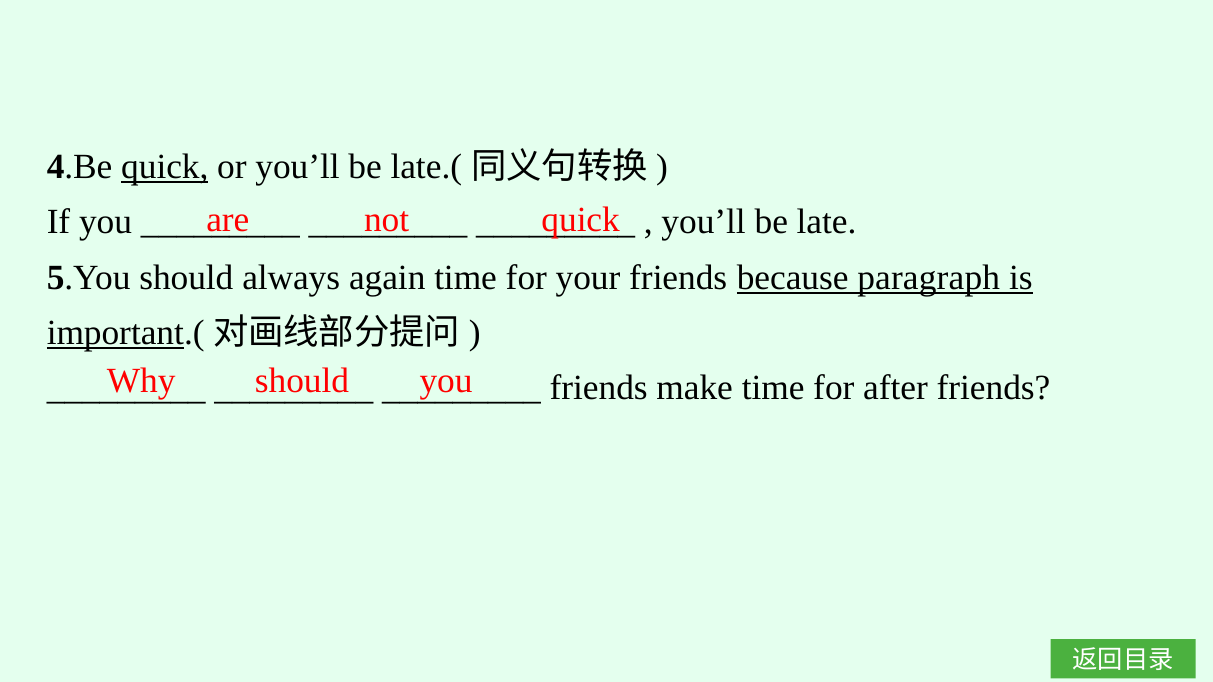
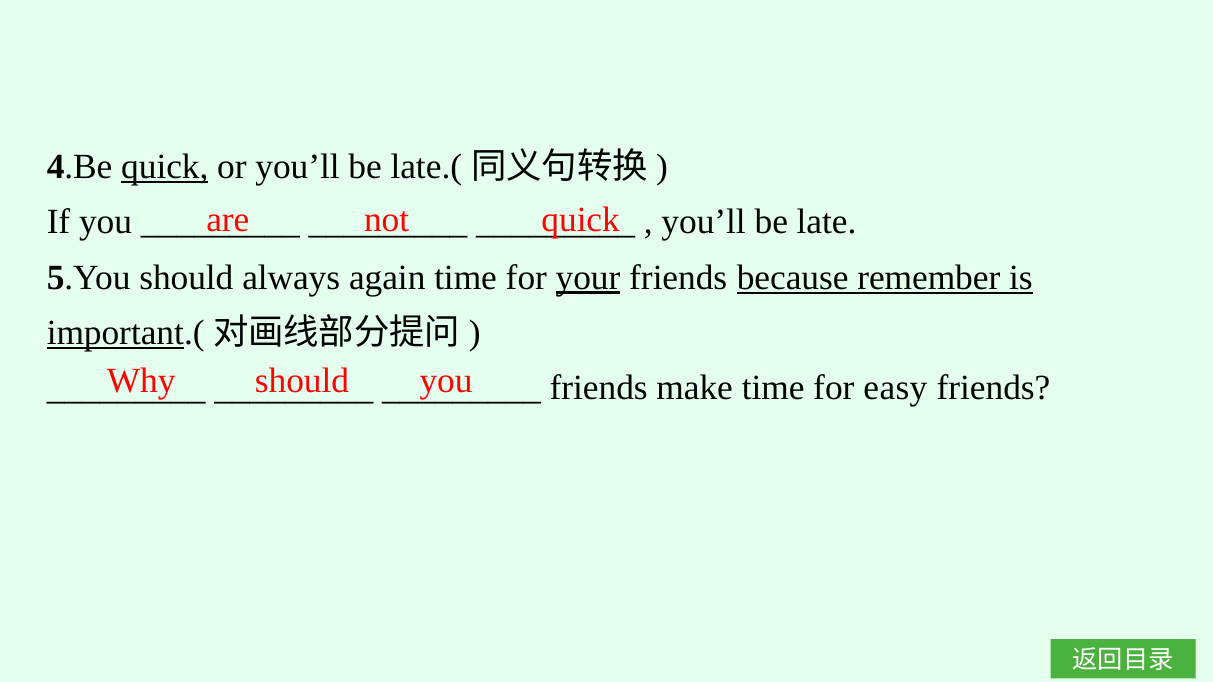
your underline: none -> present (588, 277)
paragraph: paragraph -> remember (929, 277)
after: after -> easy (895, 388)
